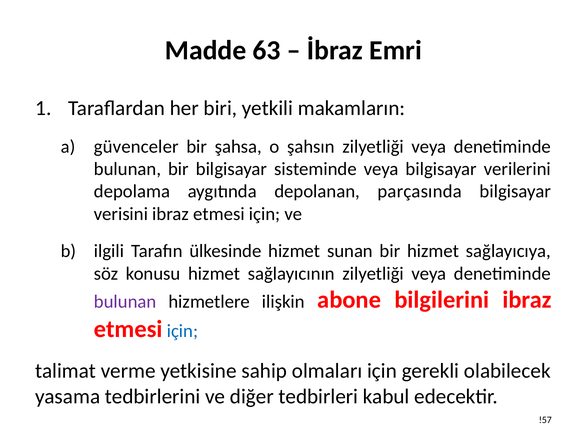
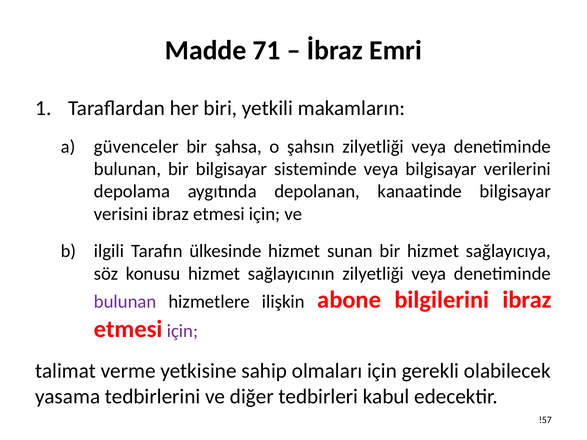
63: 63 -> 71 (267, 50)
parçasında: parçasında -> kanaatinde (420, 192)
için colour: blue -> purple (182, 331)
